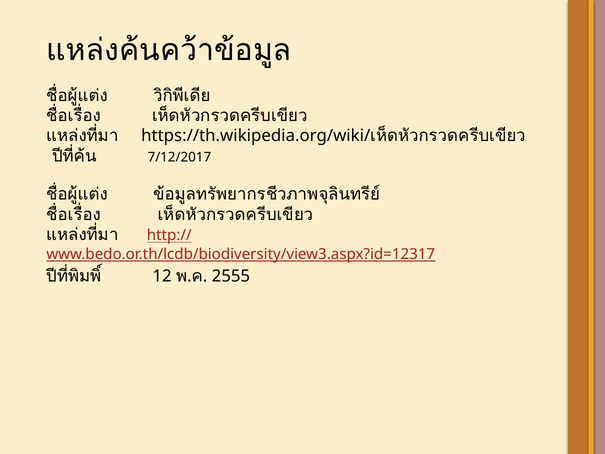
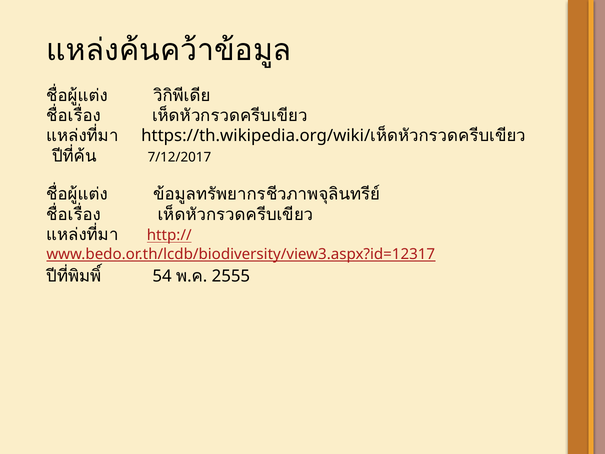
12: 12 -> 54 (162, 276)
